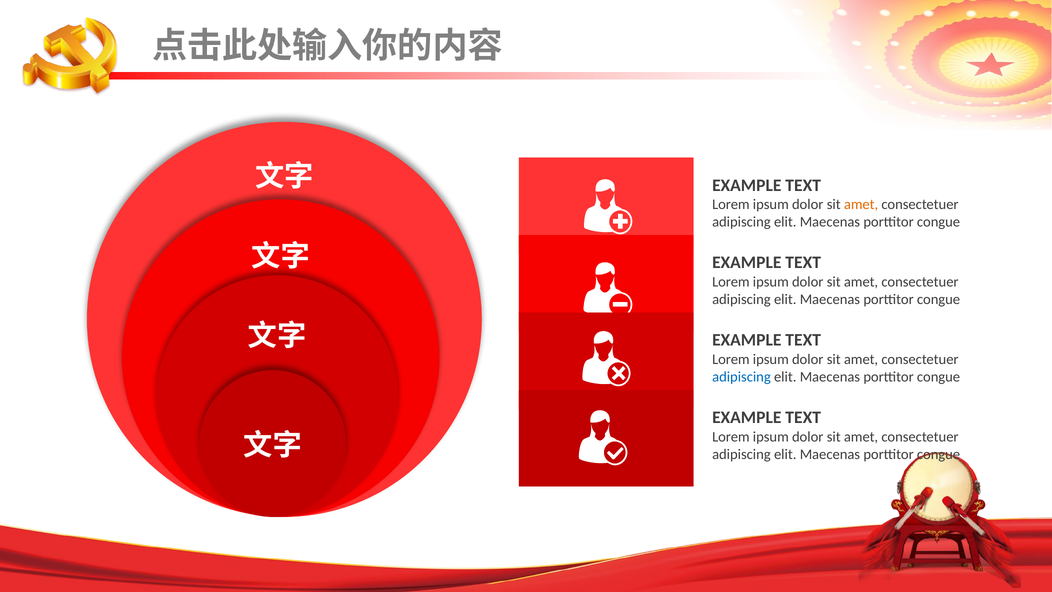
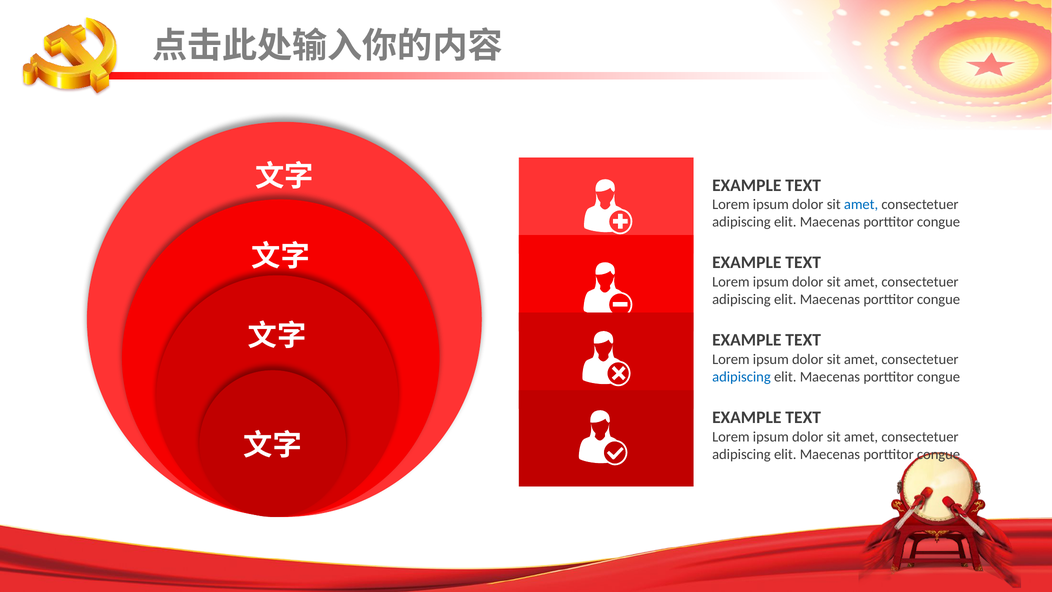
amet colour: orange -> blue (861, 204)
